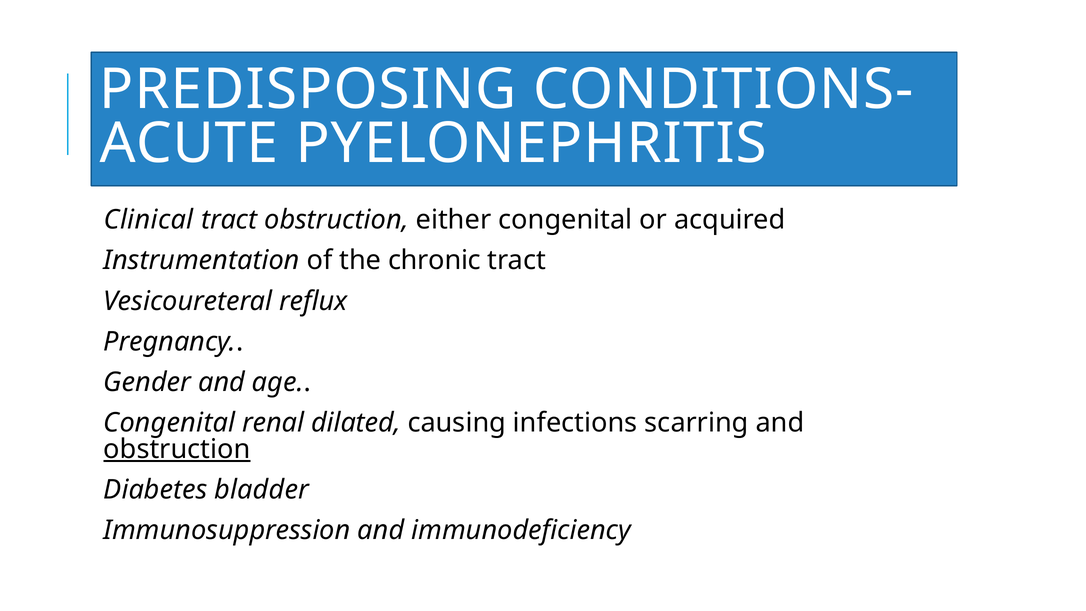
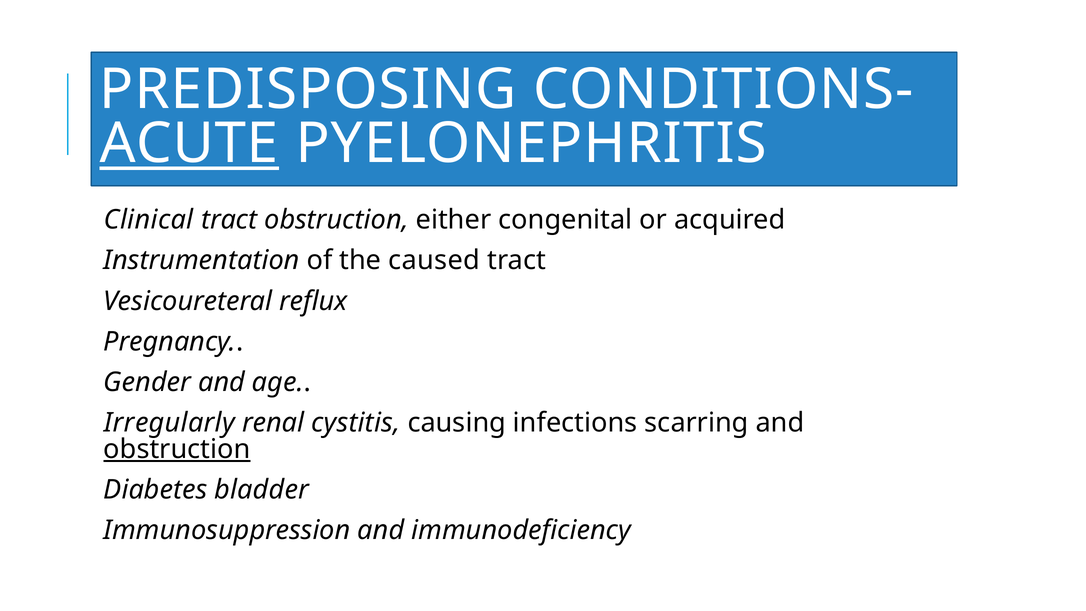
ACUTE underline: none -> present (189, 144)
chronic: chronic -> caused (434, 260)
Congenital: Congenital -> Irregularly (169, 423)
dilated: dilated -> cystitis (356, 423)
